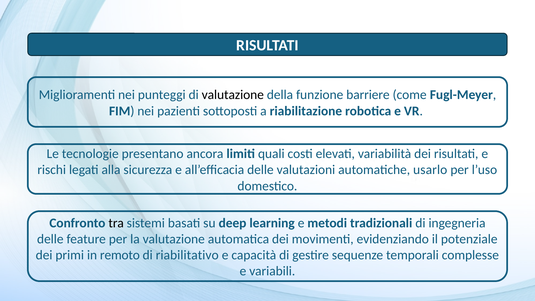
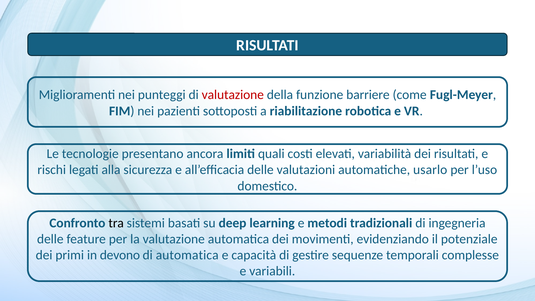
valutazione colour: black -> red (233, 95)
remoto: remoto -> devono (120, 255)
di riabilitativo: riabilitativo -> automatica (187, 255)
